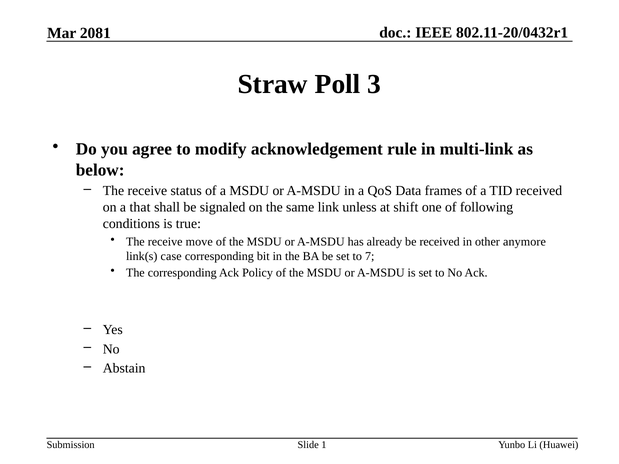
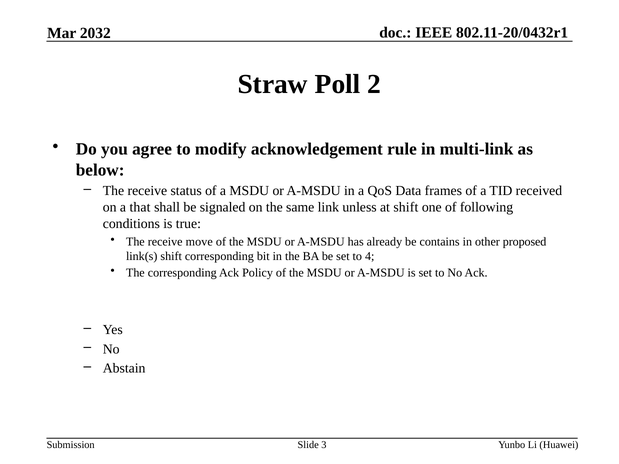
2081: 2081 -> 2032 (95, 33)
3: 3 -> 2 (374, 84)
be received: received -> contains (440, 242)
anymore: anymore -> proposed (525, 242)
link(s case: case -> shift (171, 256)
7: 7 -> 4 (370, 256)
1: 1 -> 3 (324, 445)
